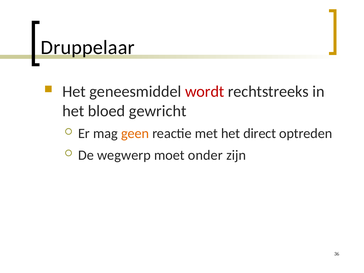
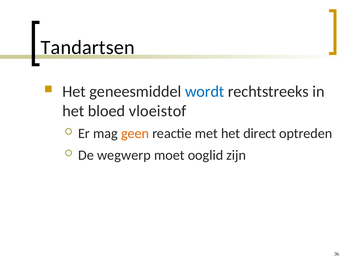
Druppelaar: Druppelaar -> Tandartsen (88, 48)
wordt colour: red -> blue (205, 92)
gewricht: gewricht -> vloeistof (158, 111)
onder: onder -> ooglid (205, 155)
